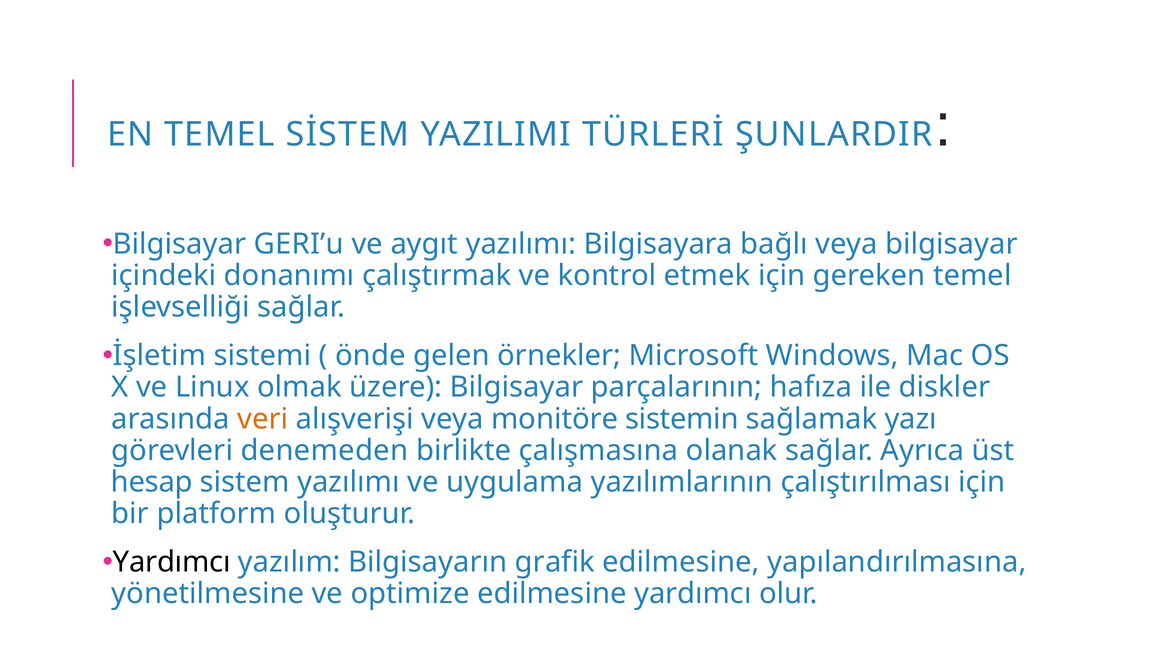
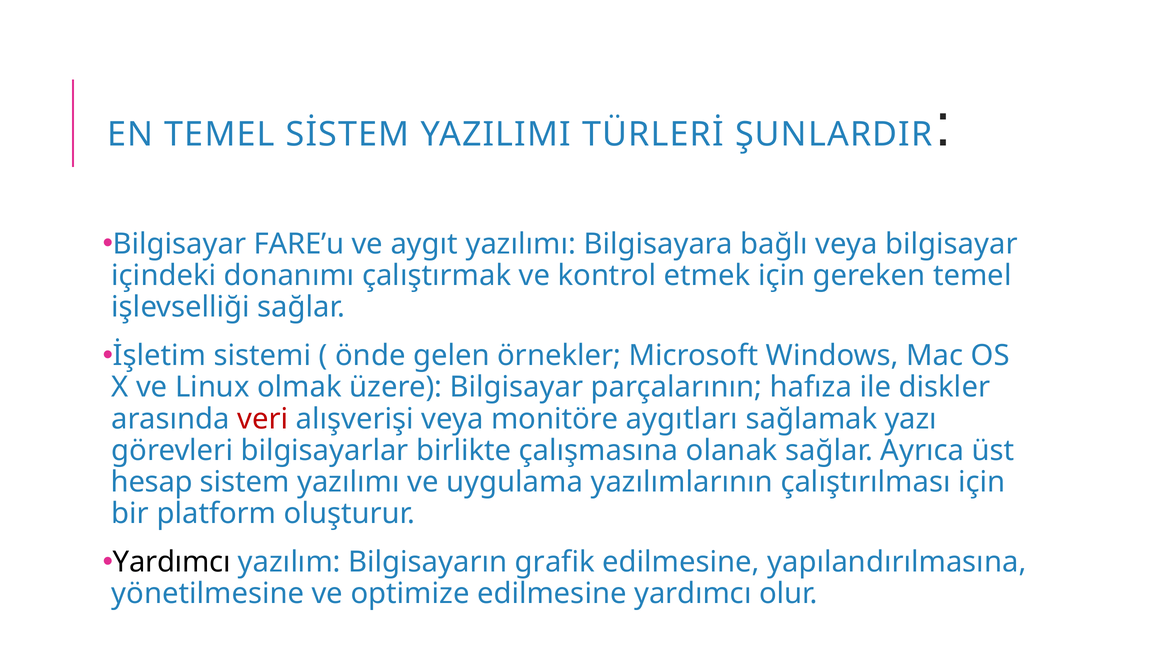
GERI’u: GERI’u -> FARE’u (299, 244)
veri colour: orange -> red (263, 419)
sistemin: sistemin -> aygıtları (682, 419)
denemeden: denemeden -> bilgisayarlar (325, 451)
